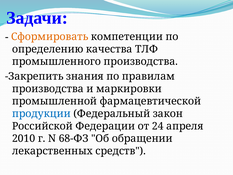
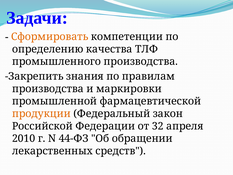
продукции colour: blue -> orange (41, 113)
24: 24 -> 32 (158, 126)
68-ФЗ: 68-ФЗ -> 44-ФЗ (74, 138)
